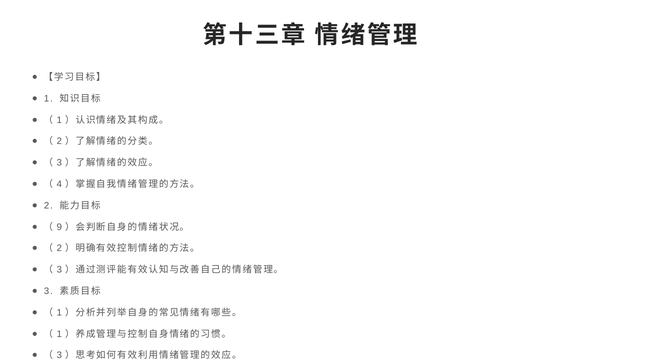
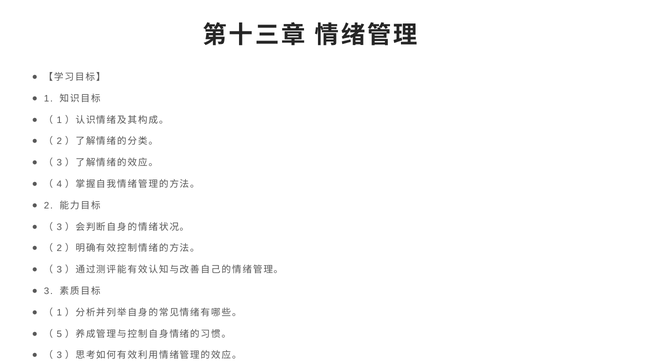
9: 9 -> 3 (59, 227)
1: 1 -> 5 (59, 334)
